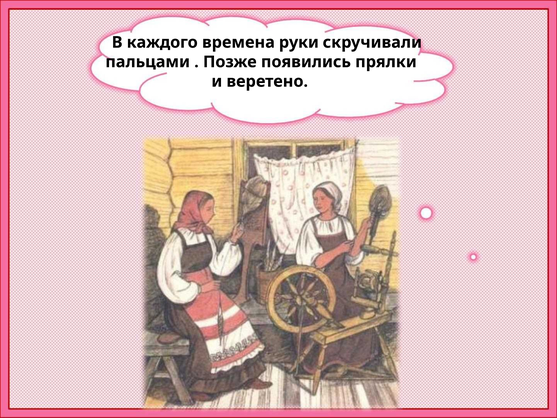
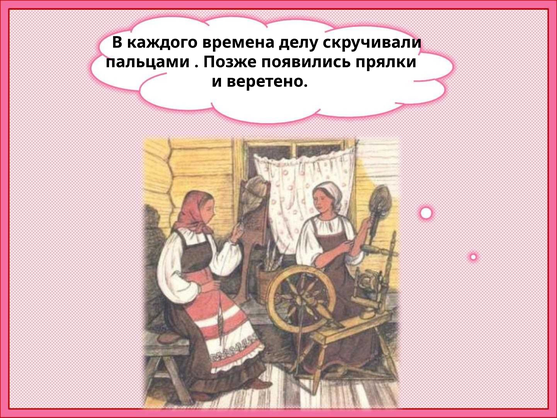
руки: руки -> делу (299, 42)
